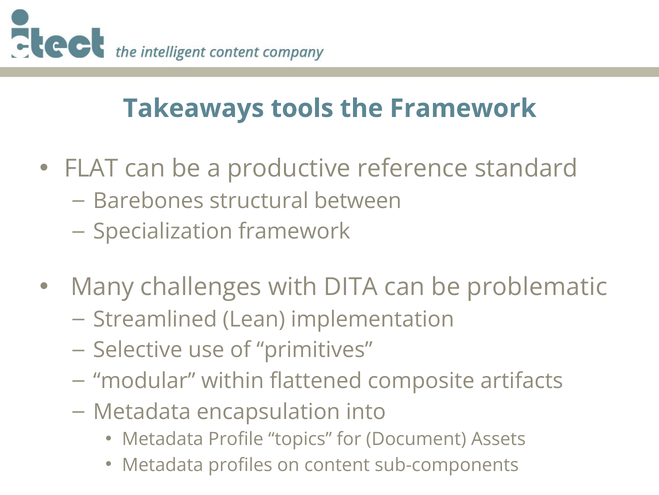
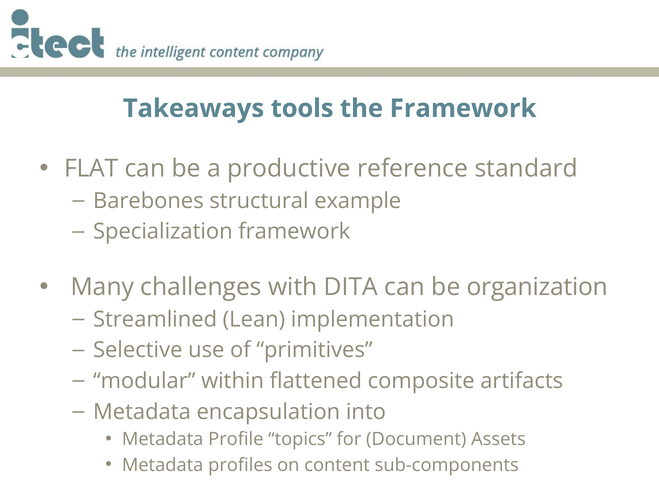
between: between -> example (358, 201)
problematic: problematic -> organization (537, 287)
